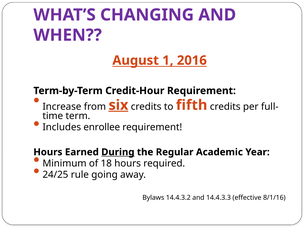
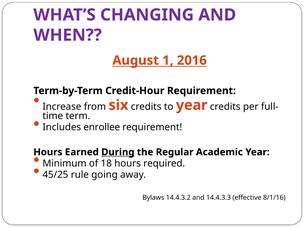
six underline: present -> none (118, 105)
to fifth: fifth -> year (192, 105)
24/25: 24/25 -> 45/25 (55, 175)
